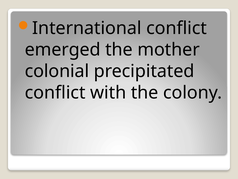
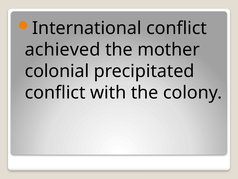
emerged: emerged -> achieved (63, 50)
